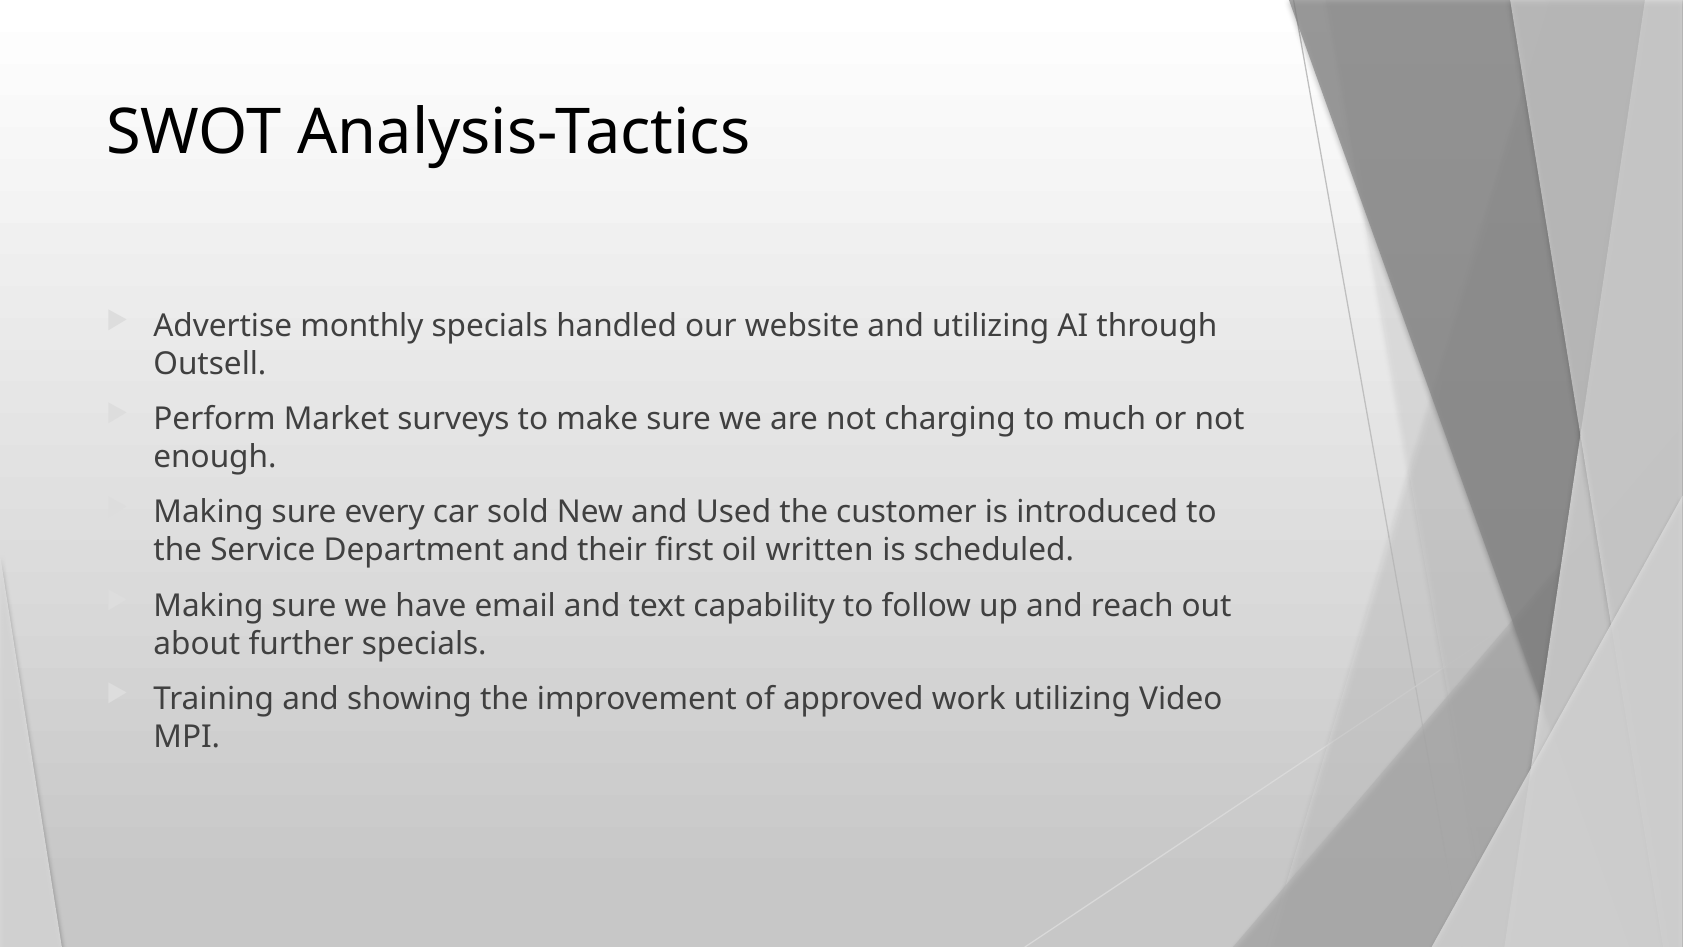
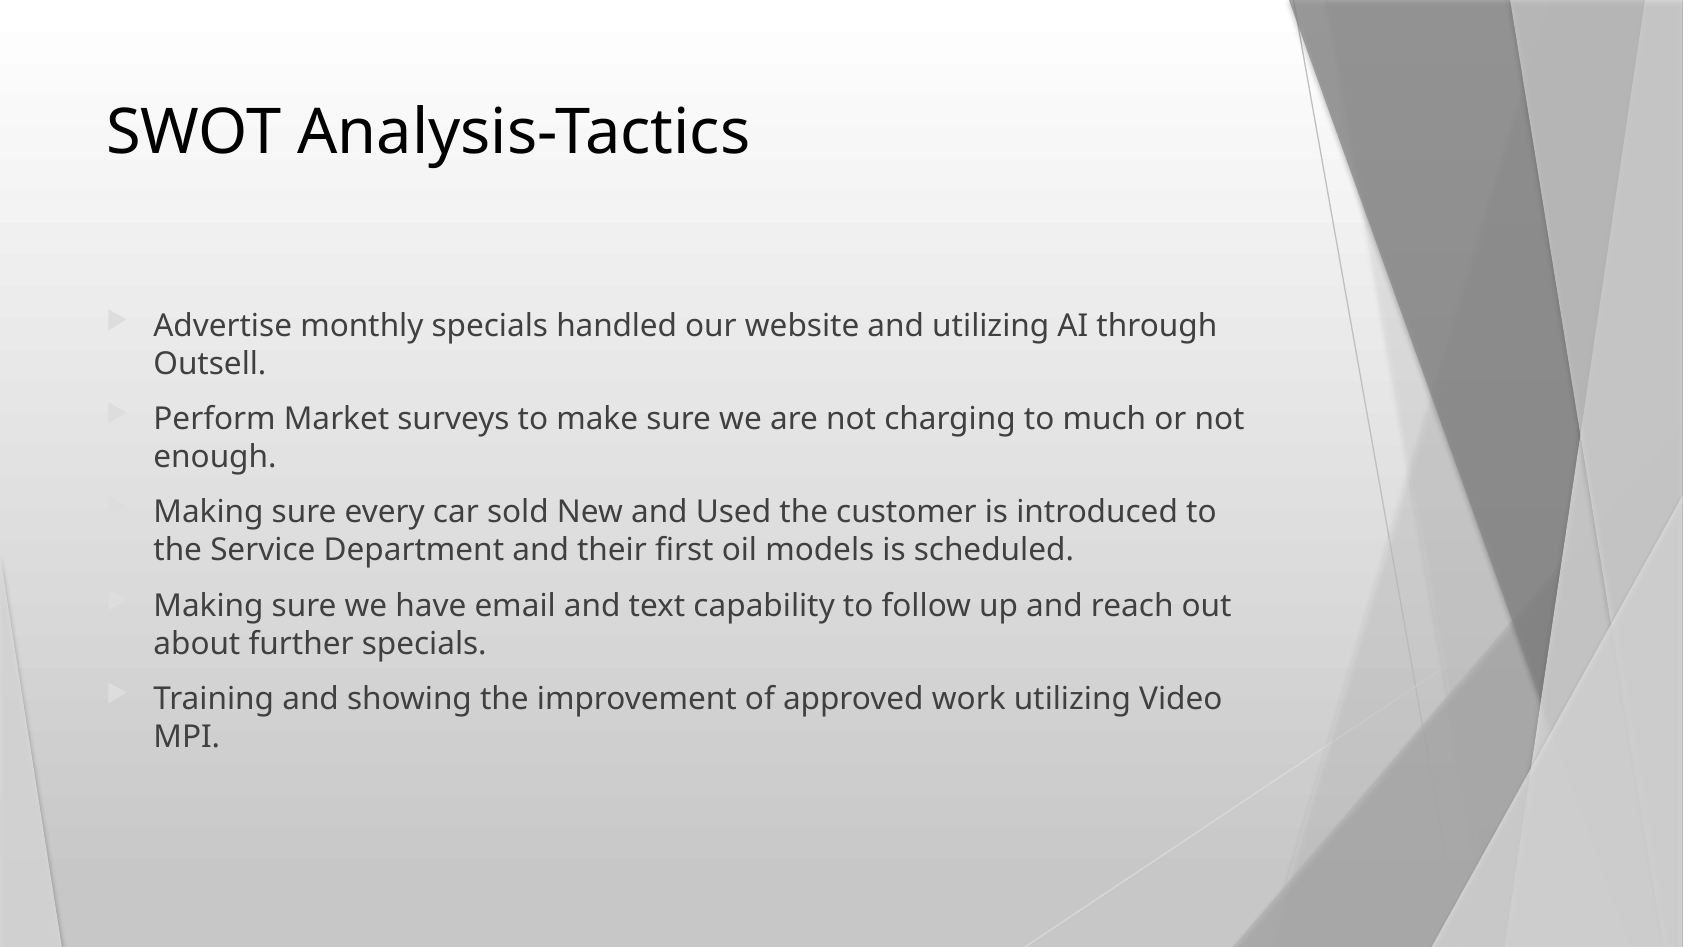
written: written -> models (820, 550)
